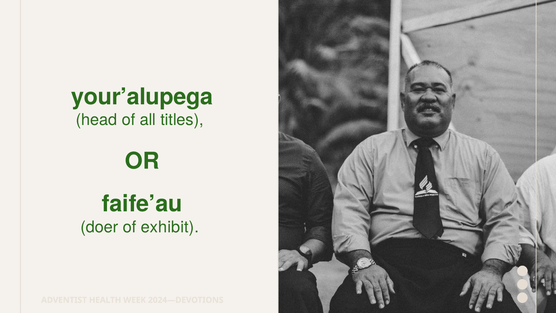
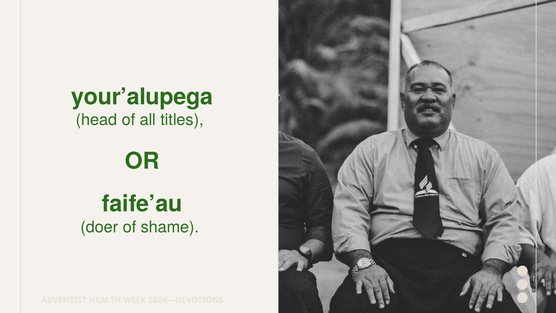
exhibit: exhibit -> shame (170, 227)
